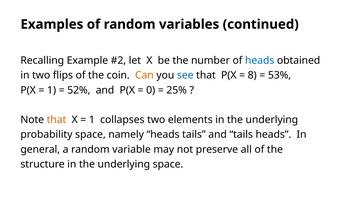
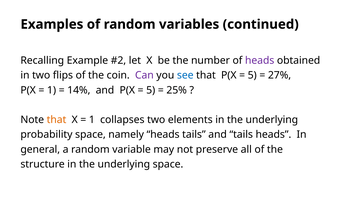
heads colour: blue -> purple (260, 60)
Can colour: orange -> purple (144, 75)
8: 8 -> 5 (252, 75)
53%: 53% -> 27% (280, 75)
52%: 52% -> 14% (79, 90)
0: 0 -> 5 (151, 90)
